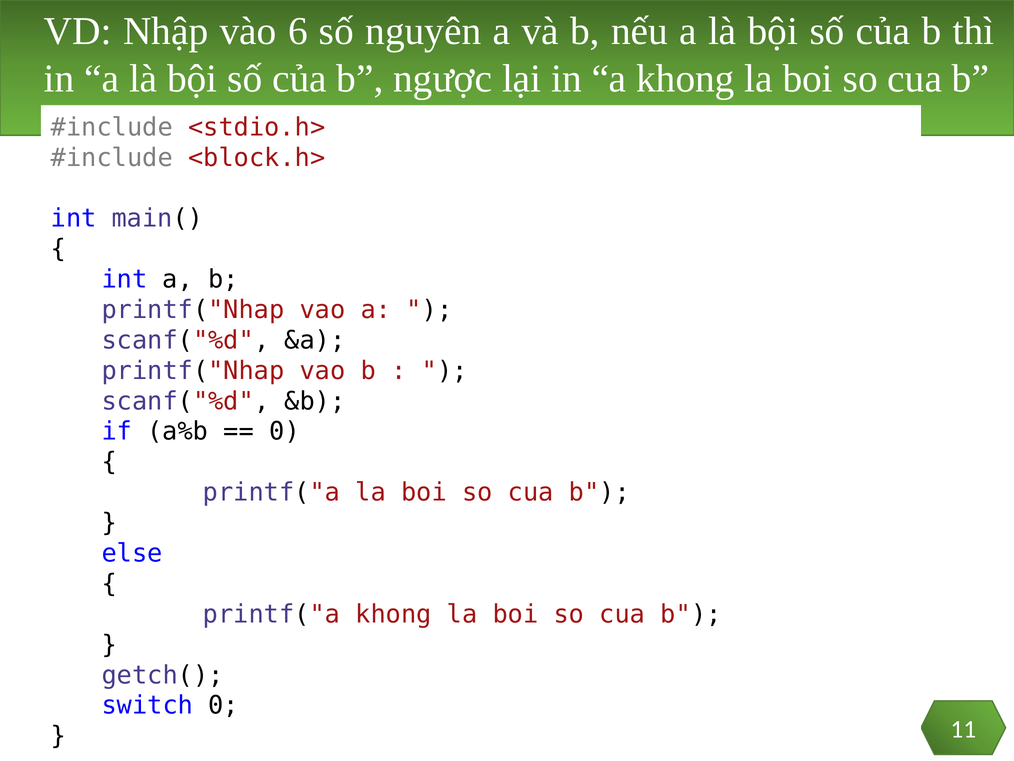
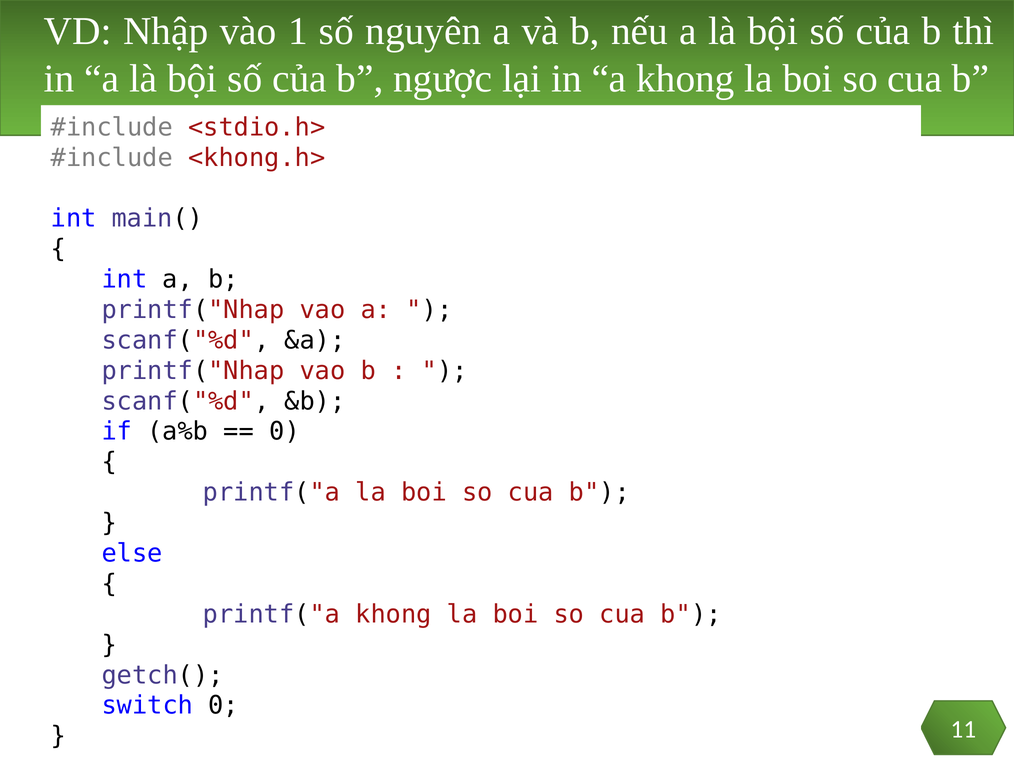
6: 6 -> 1 (298, 31)
<block.h>: <block.h> -> <khong.h> (257, 158)
